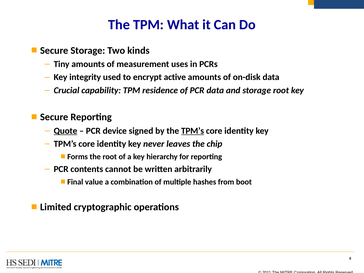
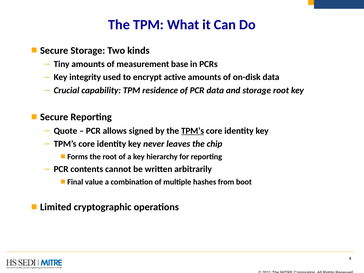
uses: uses -> base (180, 64)
Quote underline: present -> none (66, 131)
device: device -> allows (115, 131)
